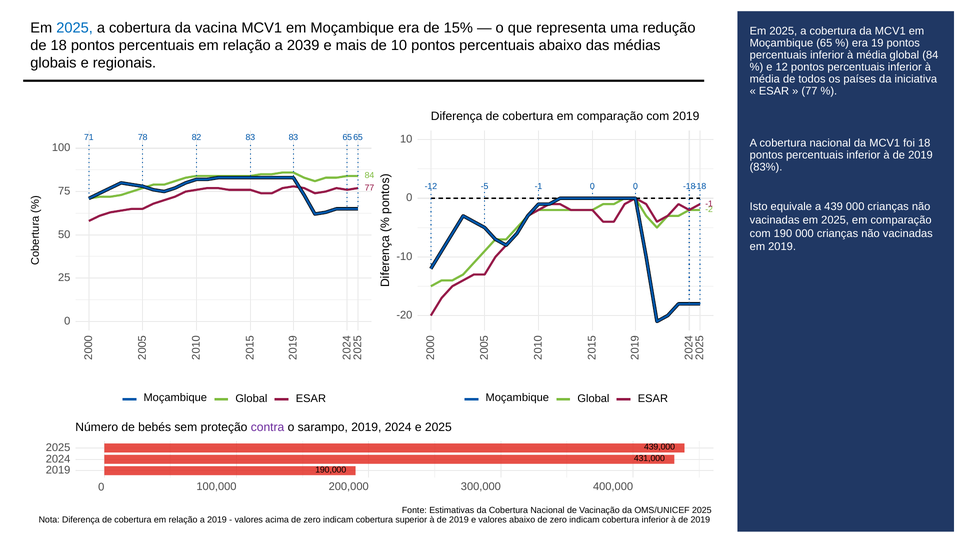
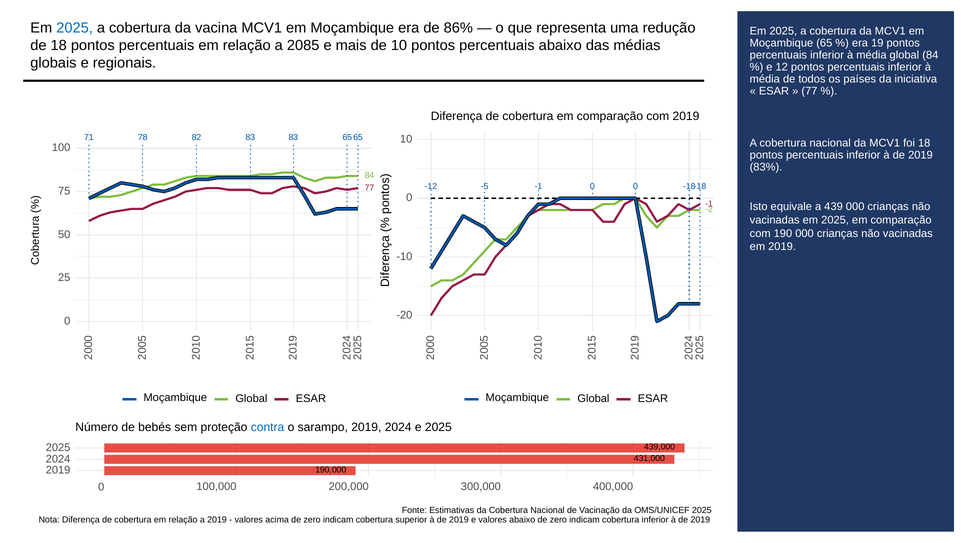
15%: 15% -> 86% (458, 28)
2039: 2039 -> 2085 (303, 45)
contra colour: purple -> blue (268, 427)
